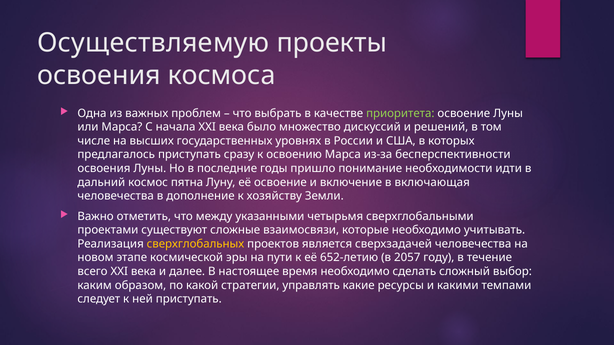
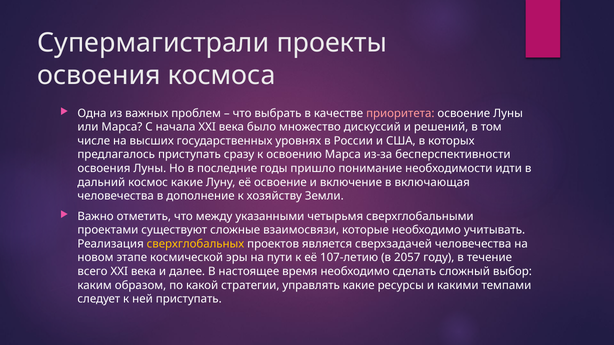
Осуществляемую: Осуществляемую -> Супермагистрали (153, 43)
приоритета colour: light green -> pink (400, 113)
космос пятна: пятна -> какие (187, 182)
652-летию: 652-летию -> 107-летию (349, 258)
